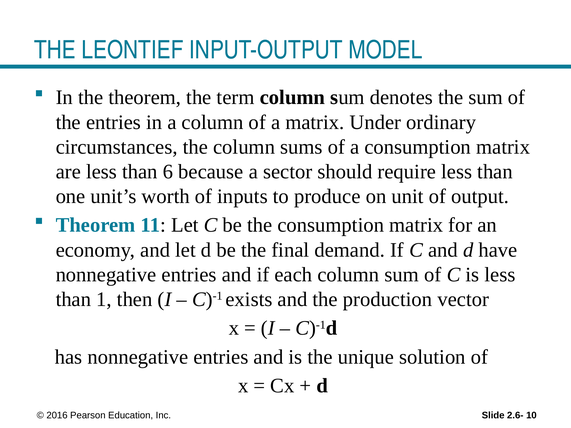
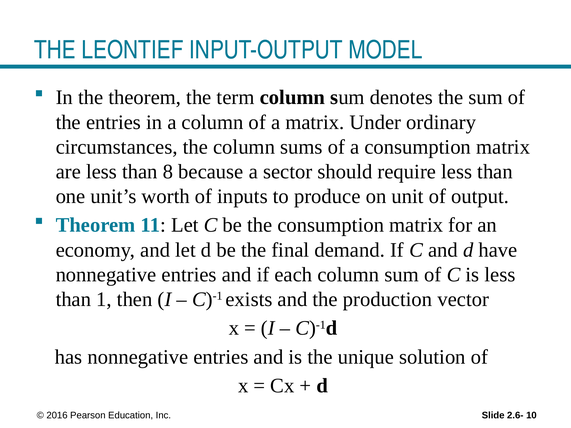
6: 6 -> 8 (168, 172)
